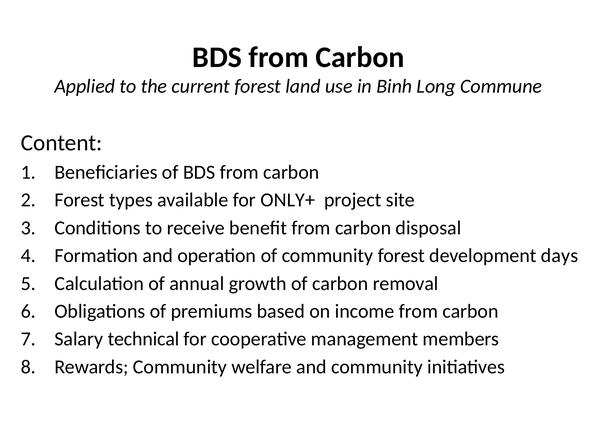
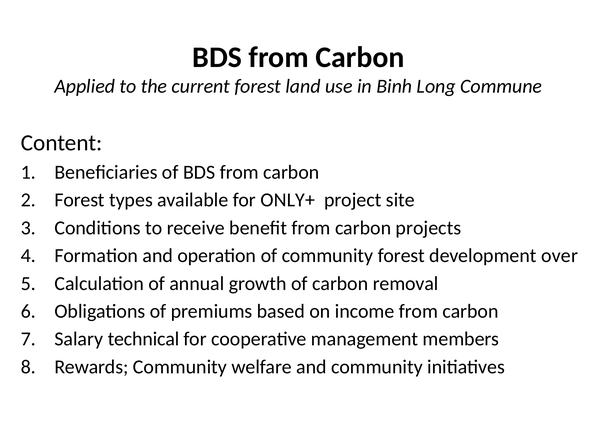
disposal: disposal -> projects (428, 228)
days: days -> over (560, 256)
